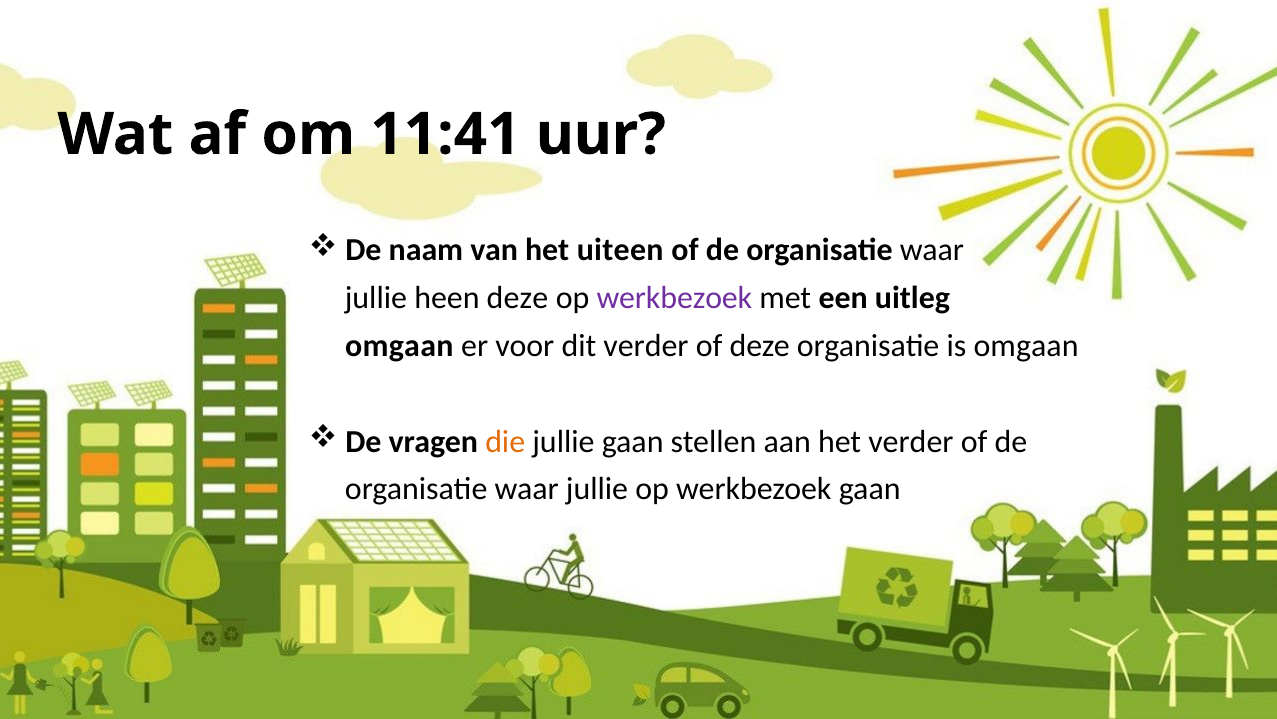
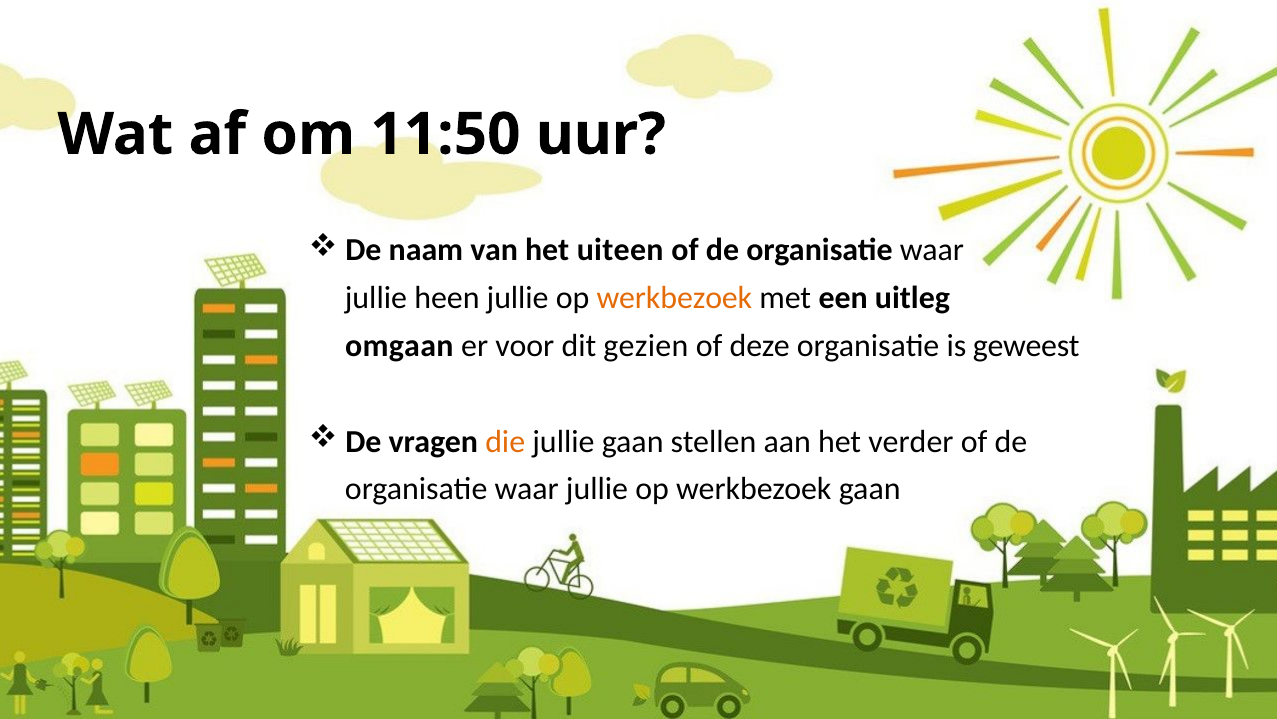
11:41: 11:41 -> 11:50 (445, 134)
heen deze: deze -> jullie (518, 298)
werkbezoek colour: purple -> orange (674, 298)
dit verder: verder -> gezien (646, 346)
is omgaan: omgaan -> geweest (1026, 346)
